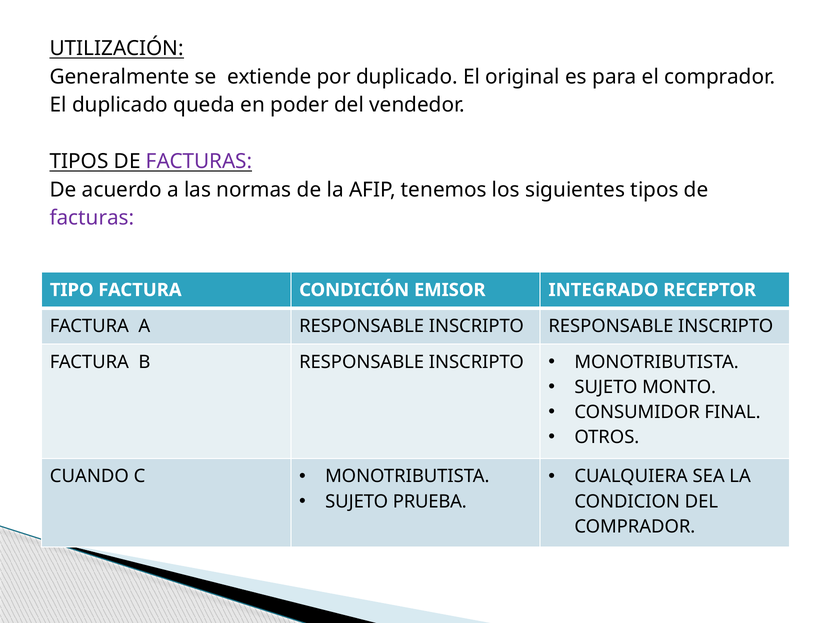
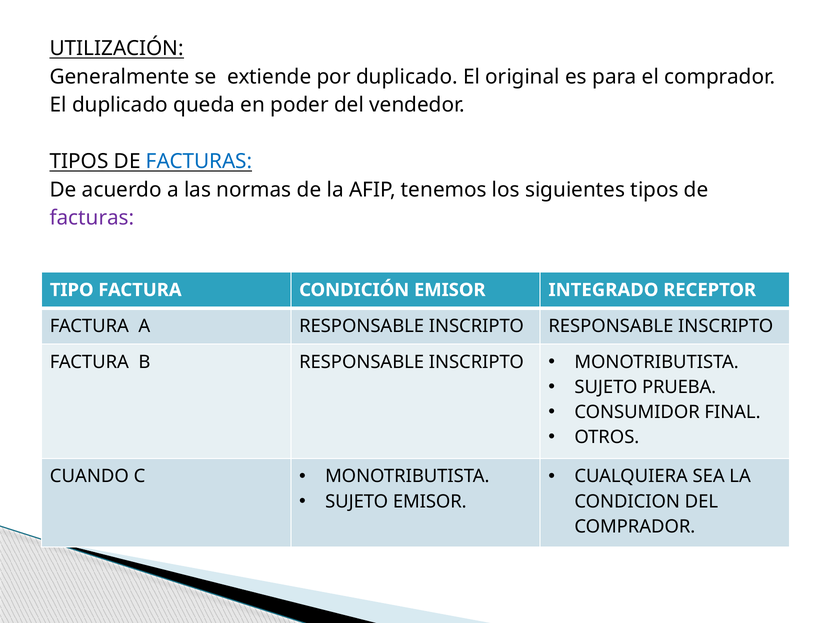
FACTURAS colour: purple -> blue (199, 162)
MONTO: MONTO -> PRUEBA (679, 387)
SUJETO PRUEBA: PRUEBA -> EMISOR (430, 502)
